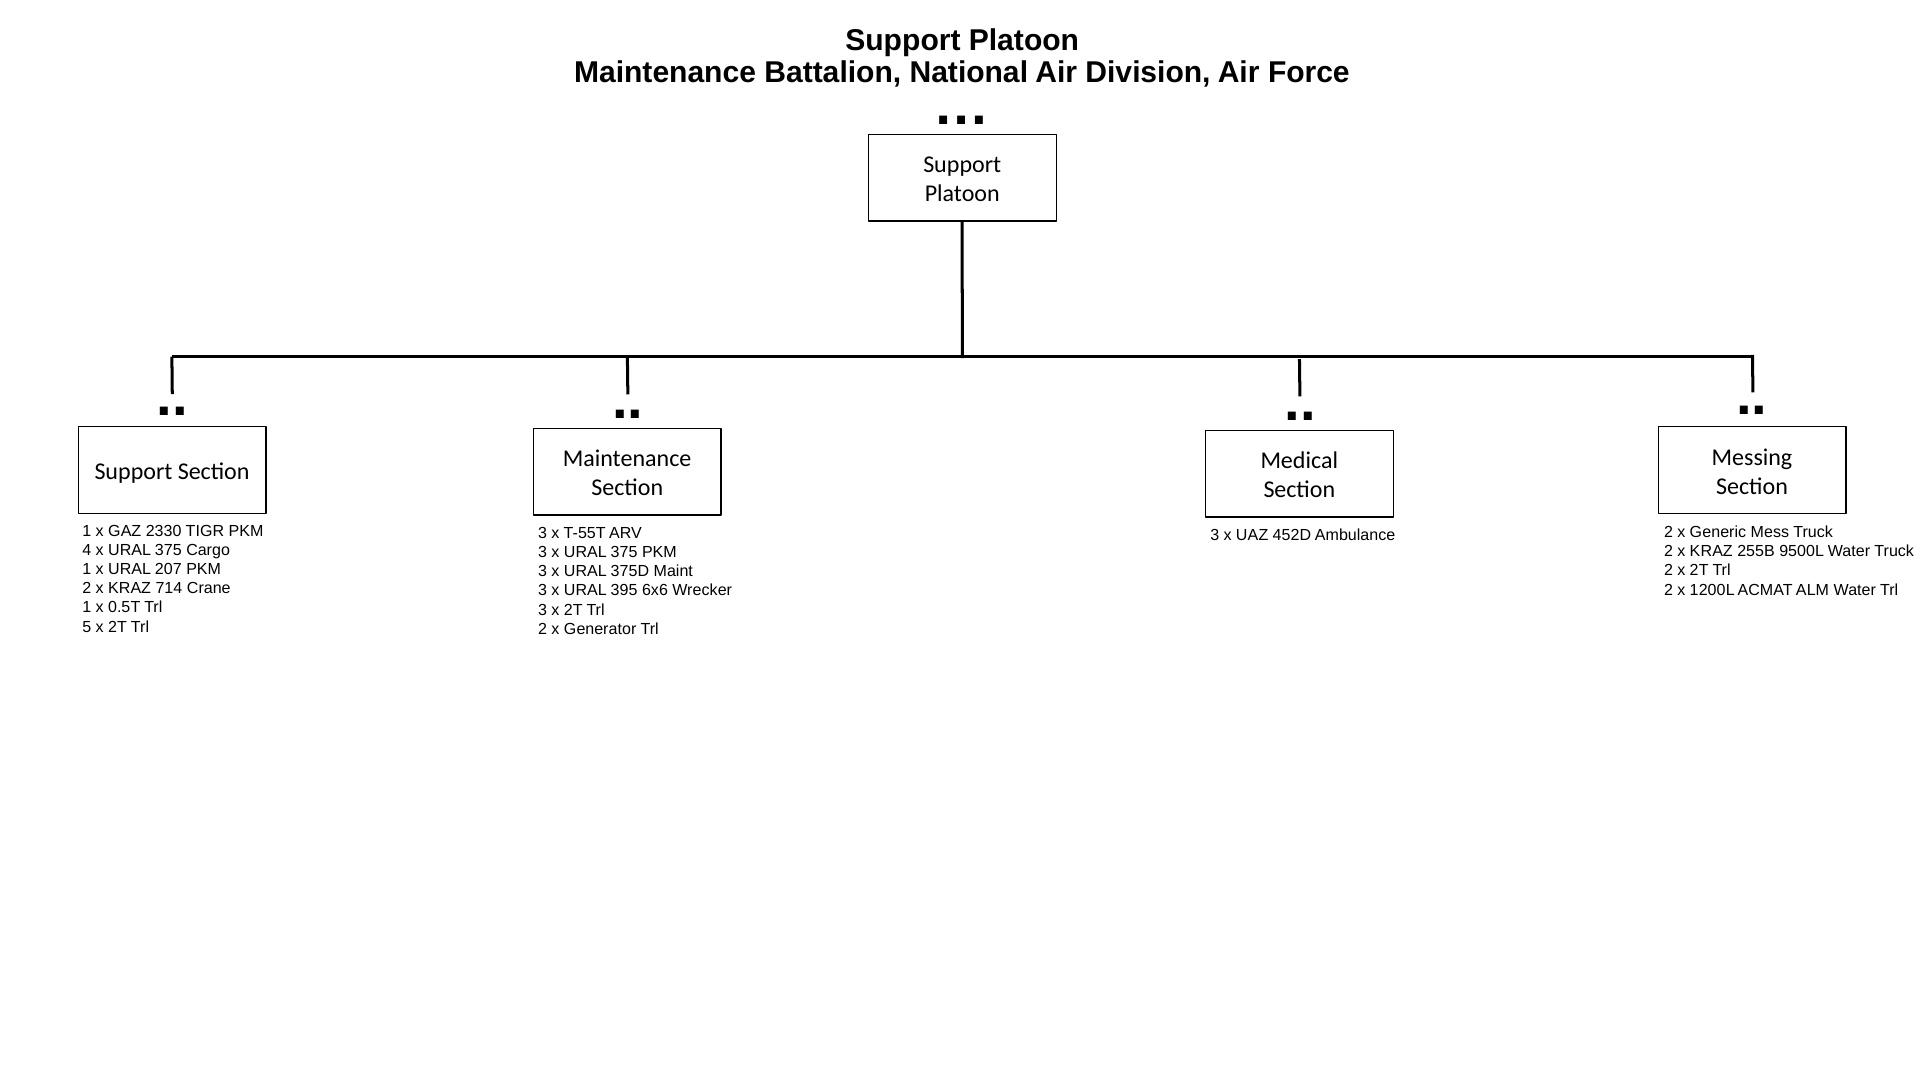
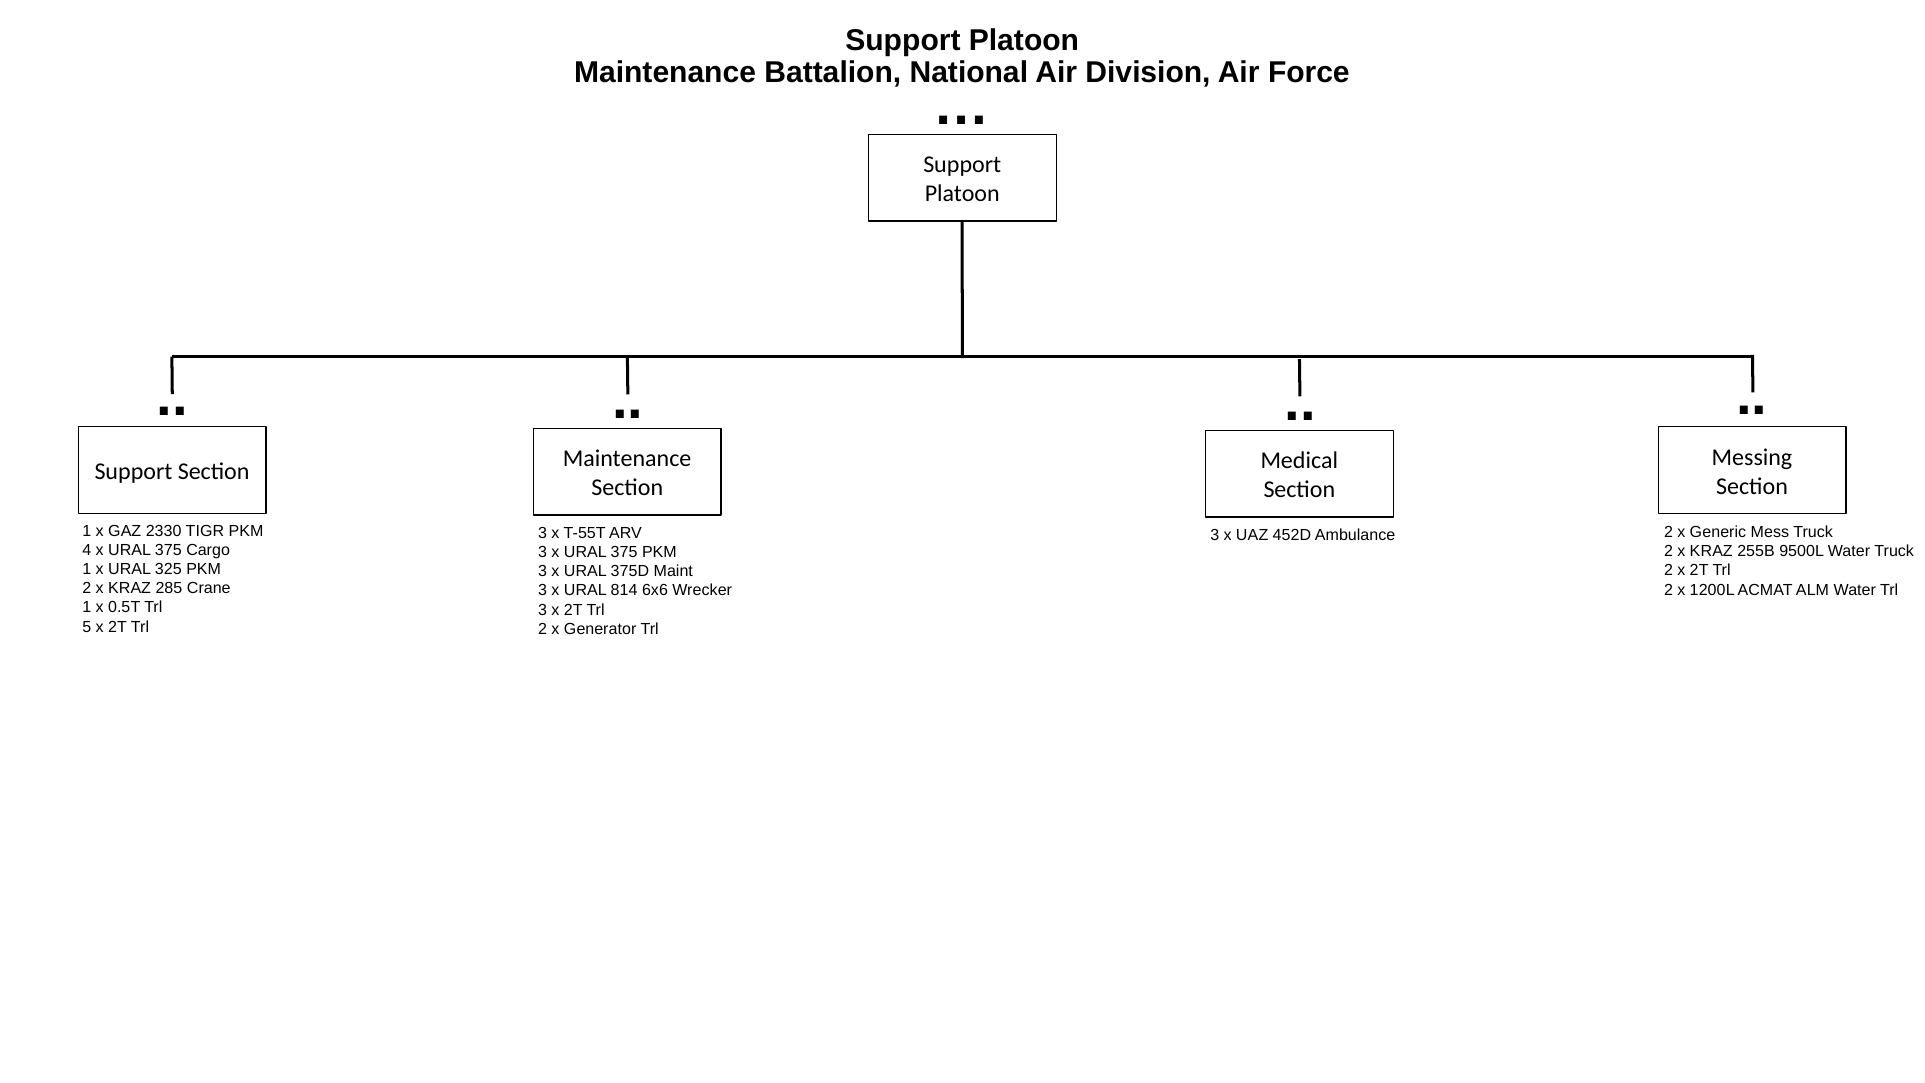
207: 207 -> 325 (168, 569)
714: 714 -> 285 (169, 588)
395: 395 -> 814 (624, 591)
